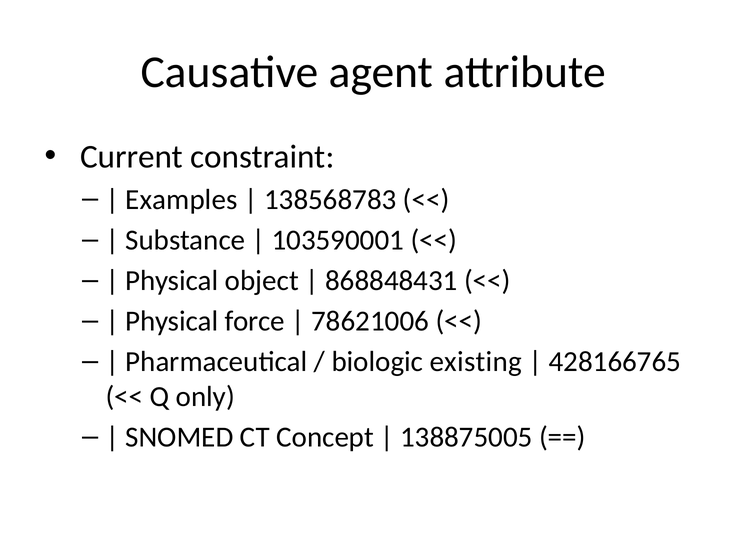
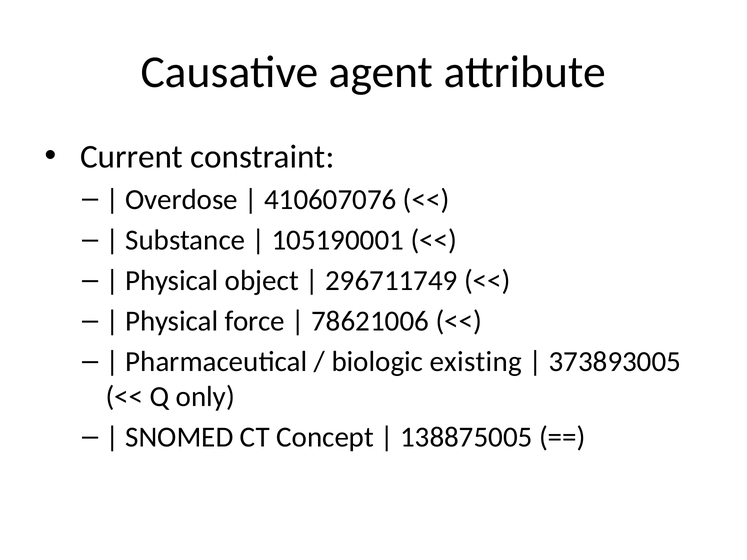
Examples: Examples -> Overdose (182, 200)
138568783: 138568783 -> 410607076 (330, 200)
103590001: 103590001 -> 105190001 (338, 240)
868848431: 868848431 -> 296711749 (391, 281)
428166765: 428166765 -> 373893005 (615, 362)
